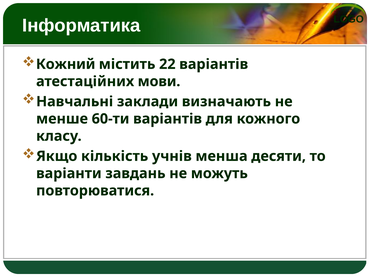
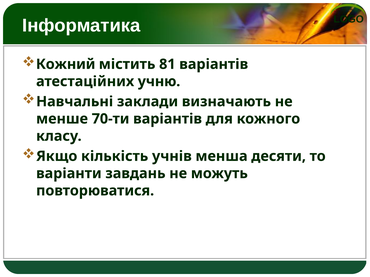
22: 22 -> 81 (167, 64)
мови: мови -> учню (159, 82)
60-ти: 60-ти -> 70-ти (111, 119)
